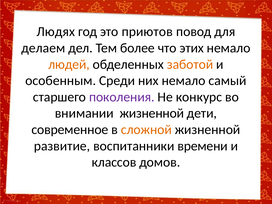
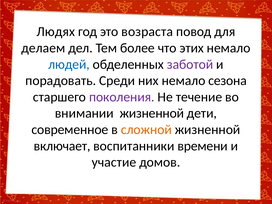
приютов: приютов -> возраста (147, 32)
людей colour: orange -> blue (69, 64)
заботой colour: orange -> purple (190, 64)
особенным: особенным -> порадовать (61, 81)
самый: самый -> сезона (228, 81)
конкурс: конкурс -> течение (199, 97)
развитие: развитие -> включает (62, 146)
классов: классов -> участие (114, 162)
